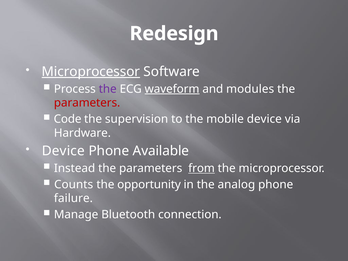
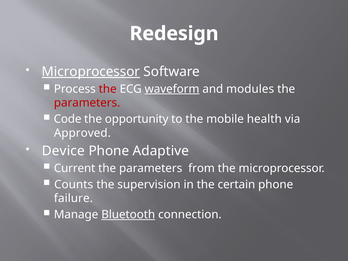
the colour: purple -> red (108, 89)
supervision: supervision -> opportunity (137, 119)
mobile device: device -> health (264, 119)
Hardware: Hardware -> Approved (82, 133)
Available: Available -> Adaptive (161, 151)
Instead: Instead -> Current (75, 168)
from underline: present -> none (202, 168)
opportunity: opportunity -> supervision (149, 184)
analog: analog -> certain (236, 184)
Bluetooth underline: none -> present (128, 215)
